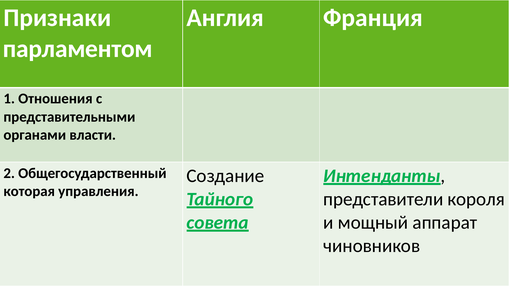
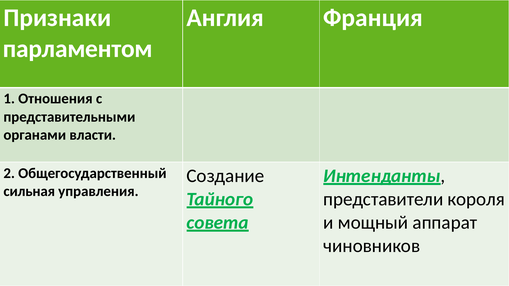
которая: которая -> сильная (29, 191)
